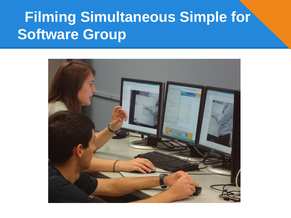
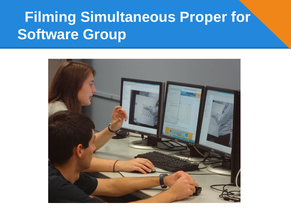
Simple: Simple -> Proper (203, 17)
